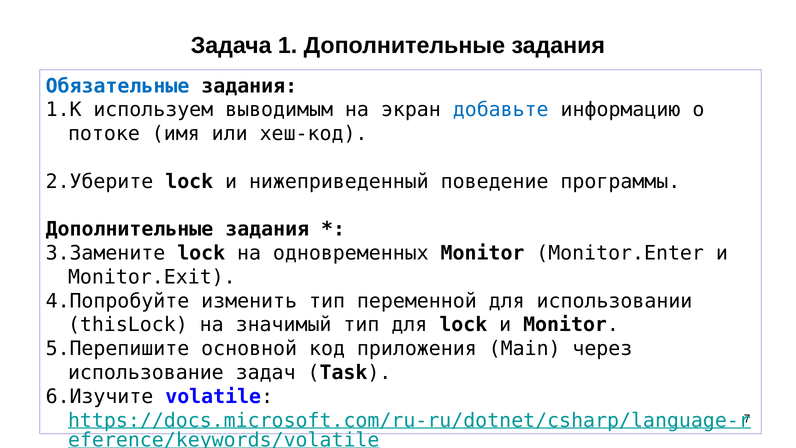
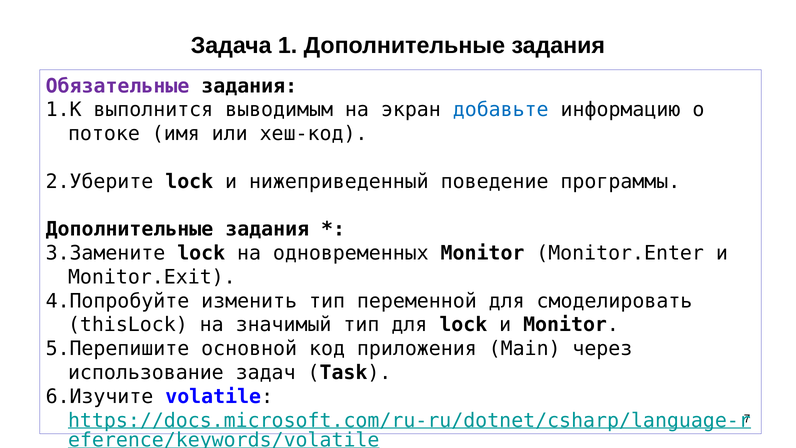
Обязательные colour: blue -> purple (118, 86)
используем: используем -> выполнится (153, 110)
использовании: использовании -> смоделировать (614, 301)
